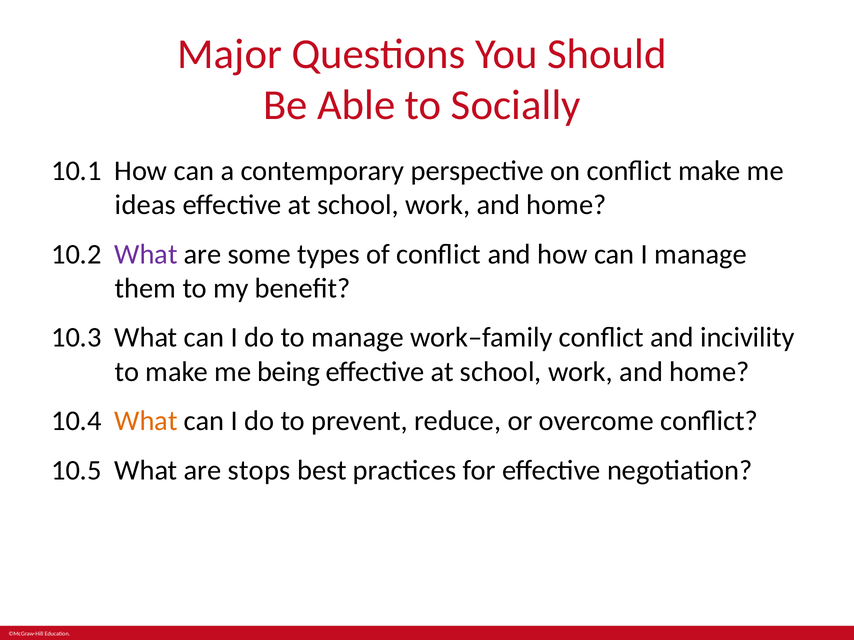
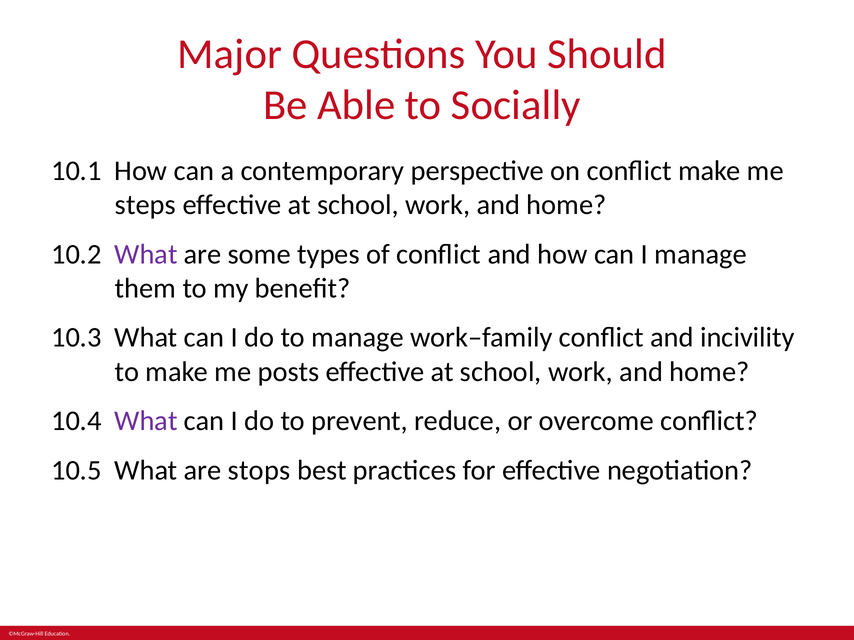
ideas: ideas -> steps (145, 205)
being: being -> posts (288, 372)
What colour: orange -> purple (146, 421)
